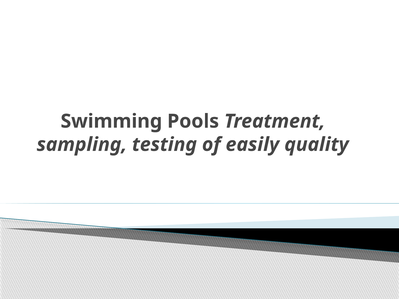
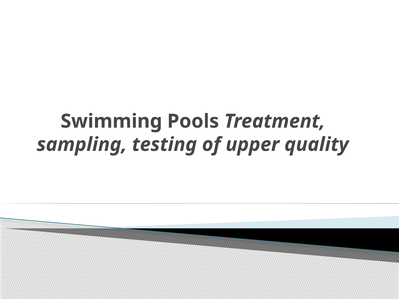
easily: easily -> upper (252, 145)
